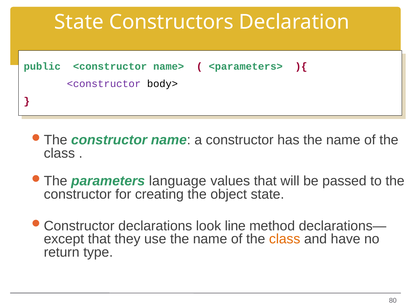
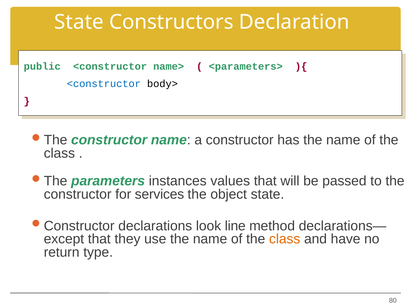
<constructor colour: purple -> blue (104, 84)
language: language -> instances (178, 181)
creating: creating -> services (159, 194)
